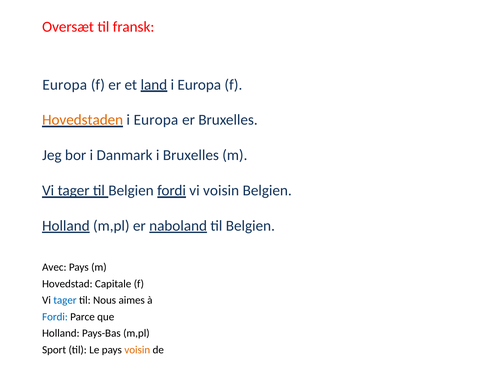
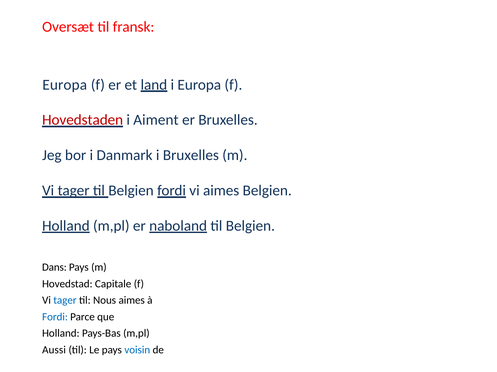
Hovedstaden colour: orange -> red (83, 120)
Europa: Europa -> Aiment (156, 120)
vi voisin: voisin -> aimes (221, 191)
Avec: Avec -> Dans (54, 268)
Sport: Sport -> Aussi (54, 351)
voisin colour: orange -> blue (137, 351)
